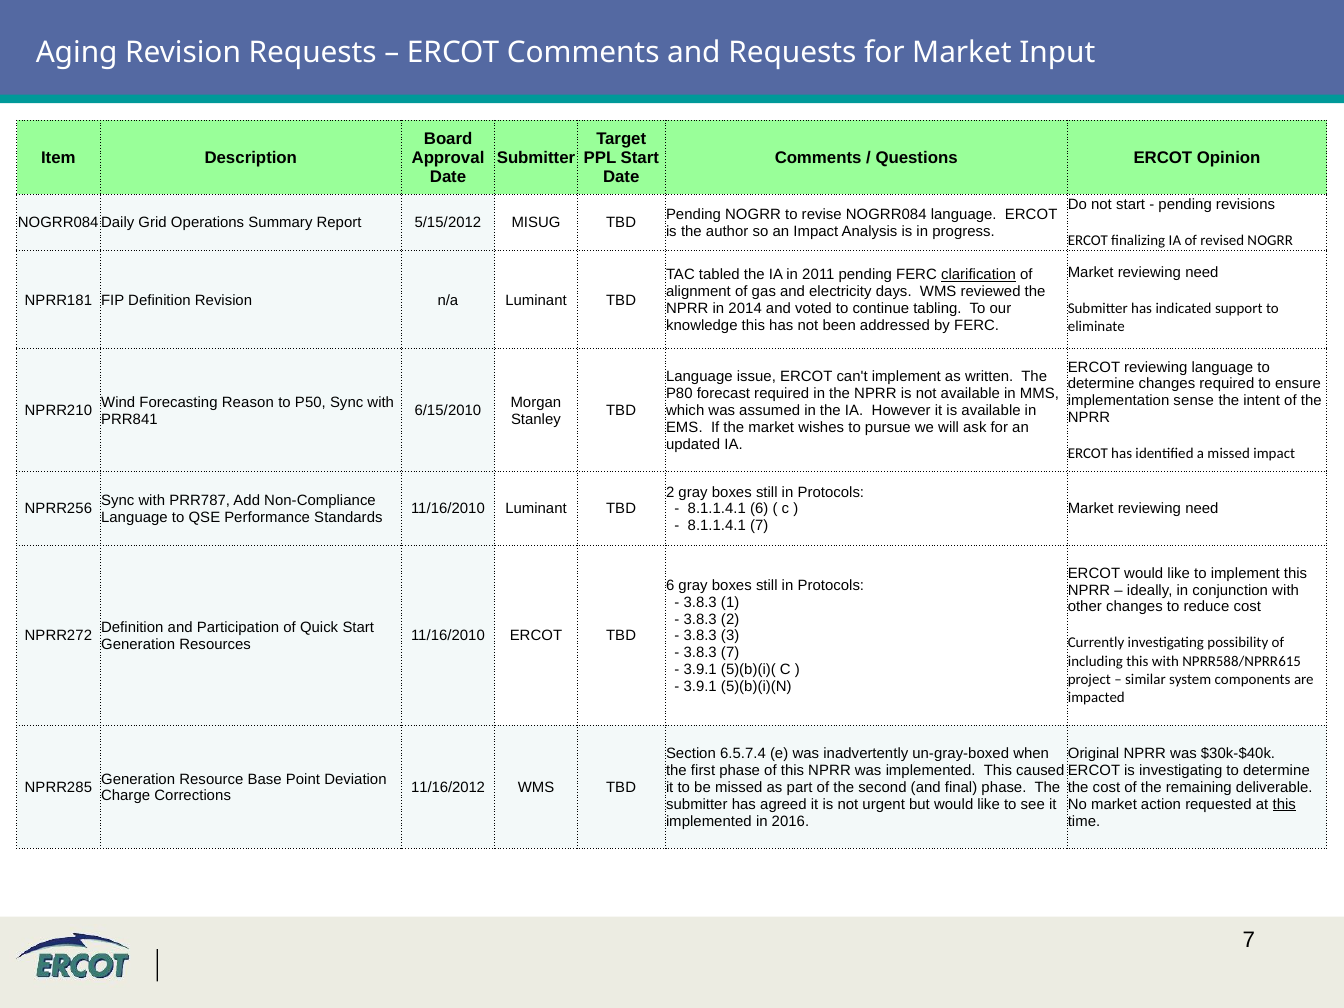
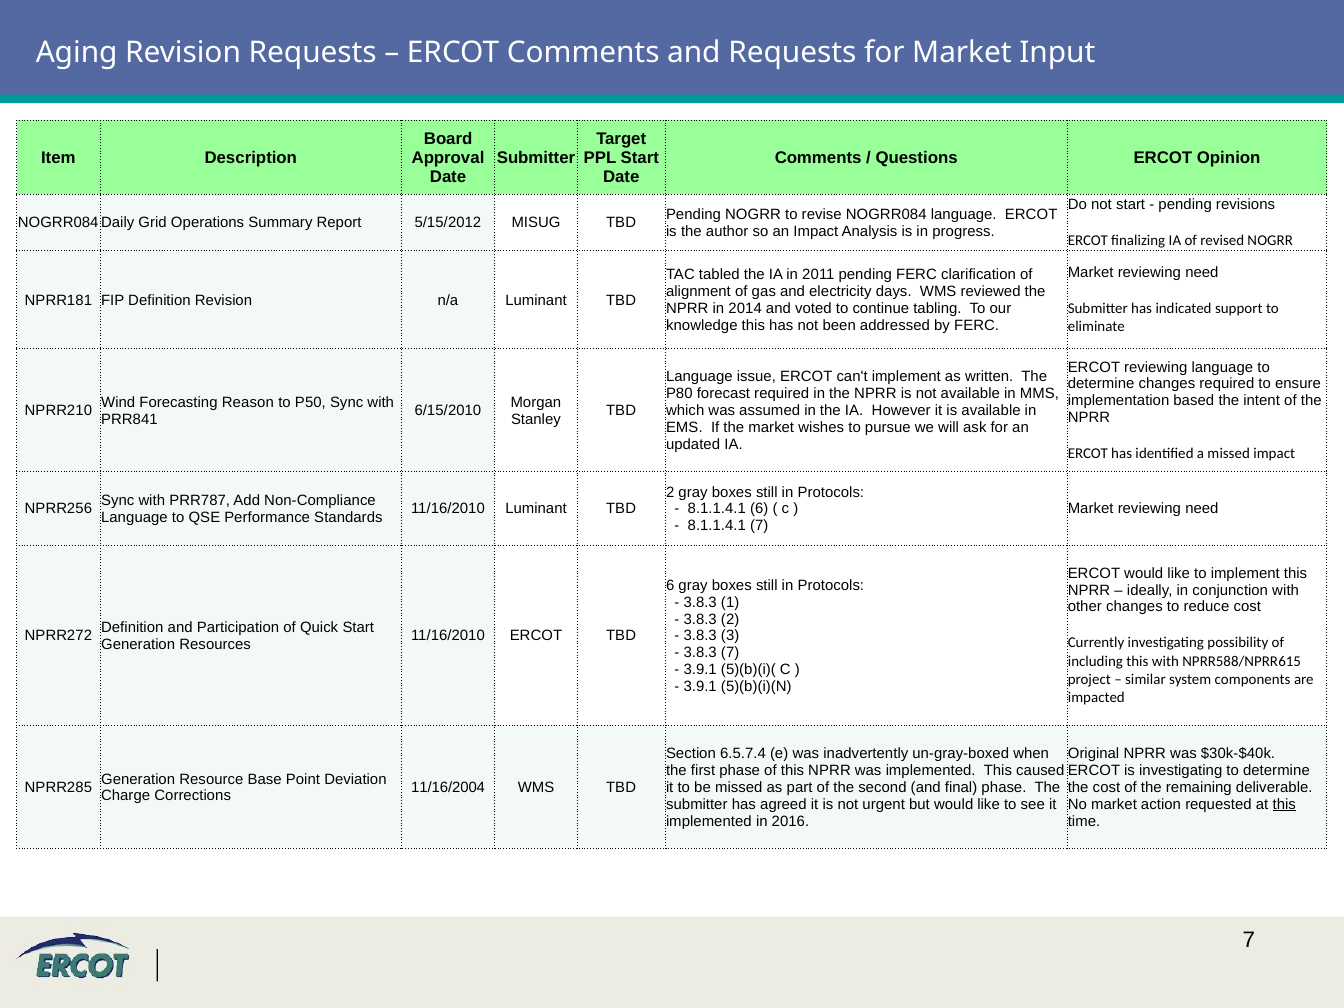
clarification underline: present -> none (978, 275)
sense: sense -> based (1194, 401)
11/16/2012: 11/16/2012 -> 11/16/2004 (448, 788)
